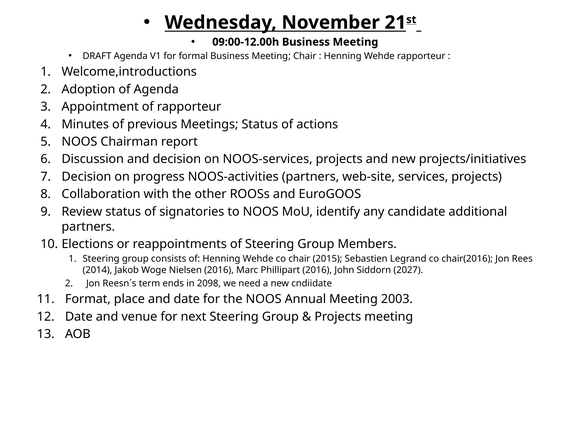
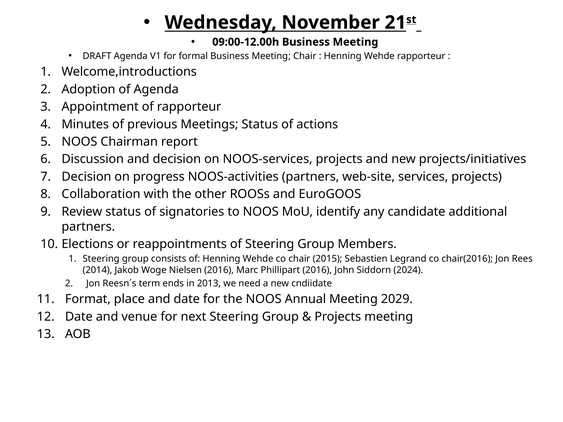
2027: 2027 -> 2024 (408, 270)
2098: 2098 -> 2013 (209, 283)
2003: 2003 -> 2029 (397, 299)
